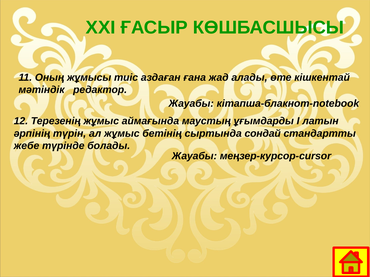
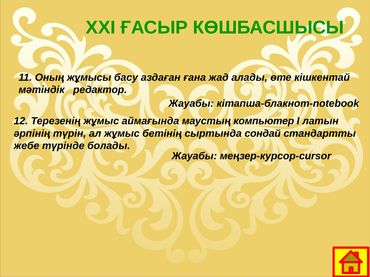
тиіс: тиіс -> басу (126, 78)
ұғымдарды: ұғымдарды -> компьютер (264, 121)
